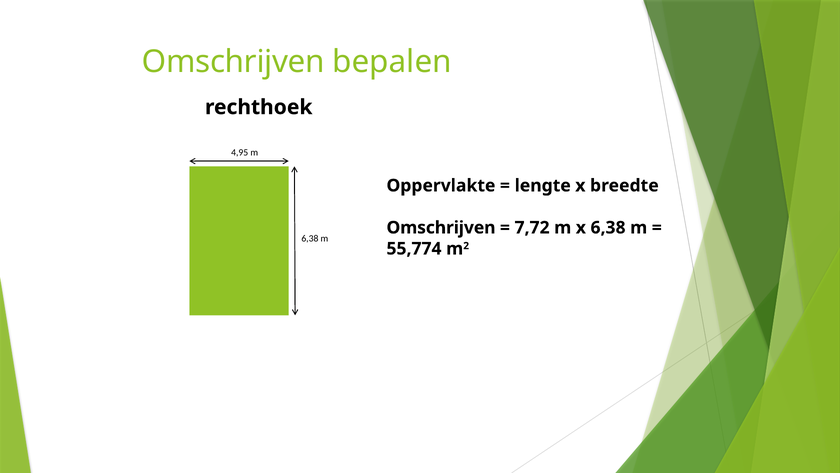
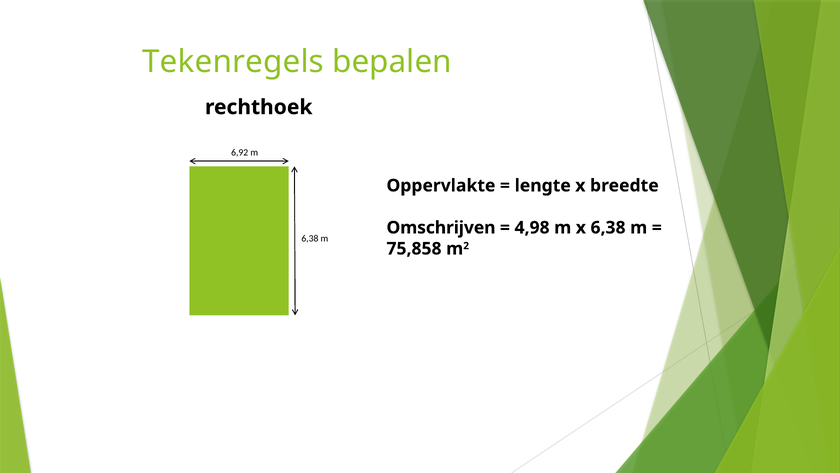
Omschrijven: Omschrijven -> Tekenregels (233, 62)
4,95: 4,95 -> 6,92 (240, 153)
7,72: 7,72 -> 4,98 (532, 227)
55,774: 55,774 -> 75,858 (414, 248)
